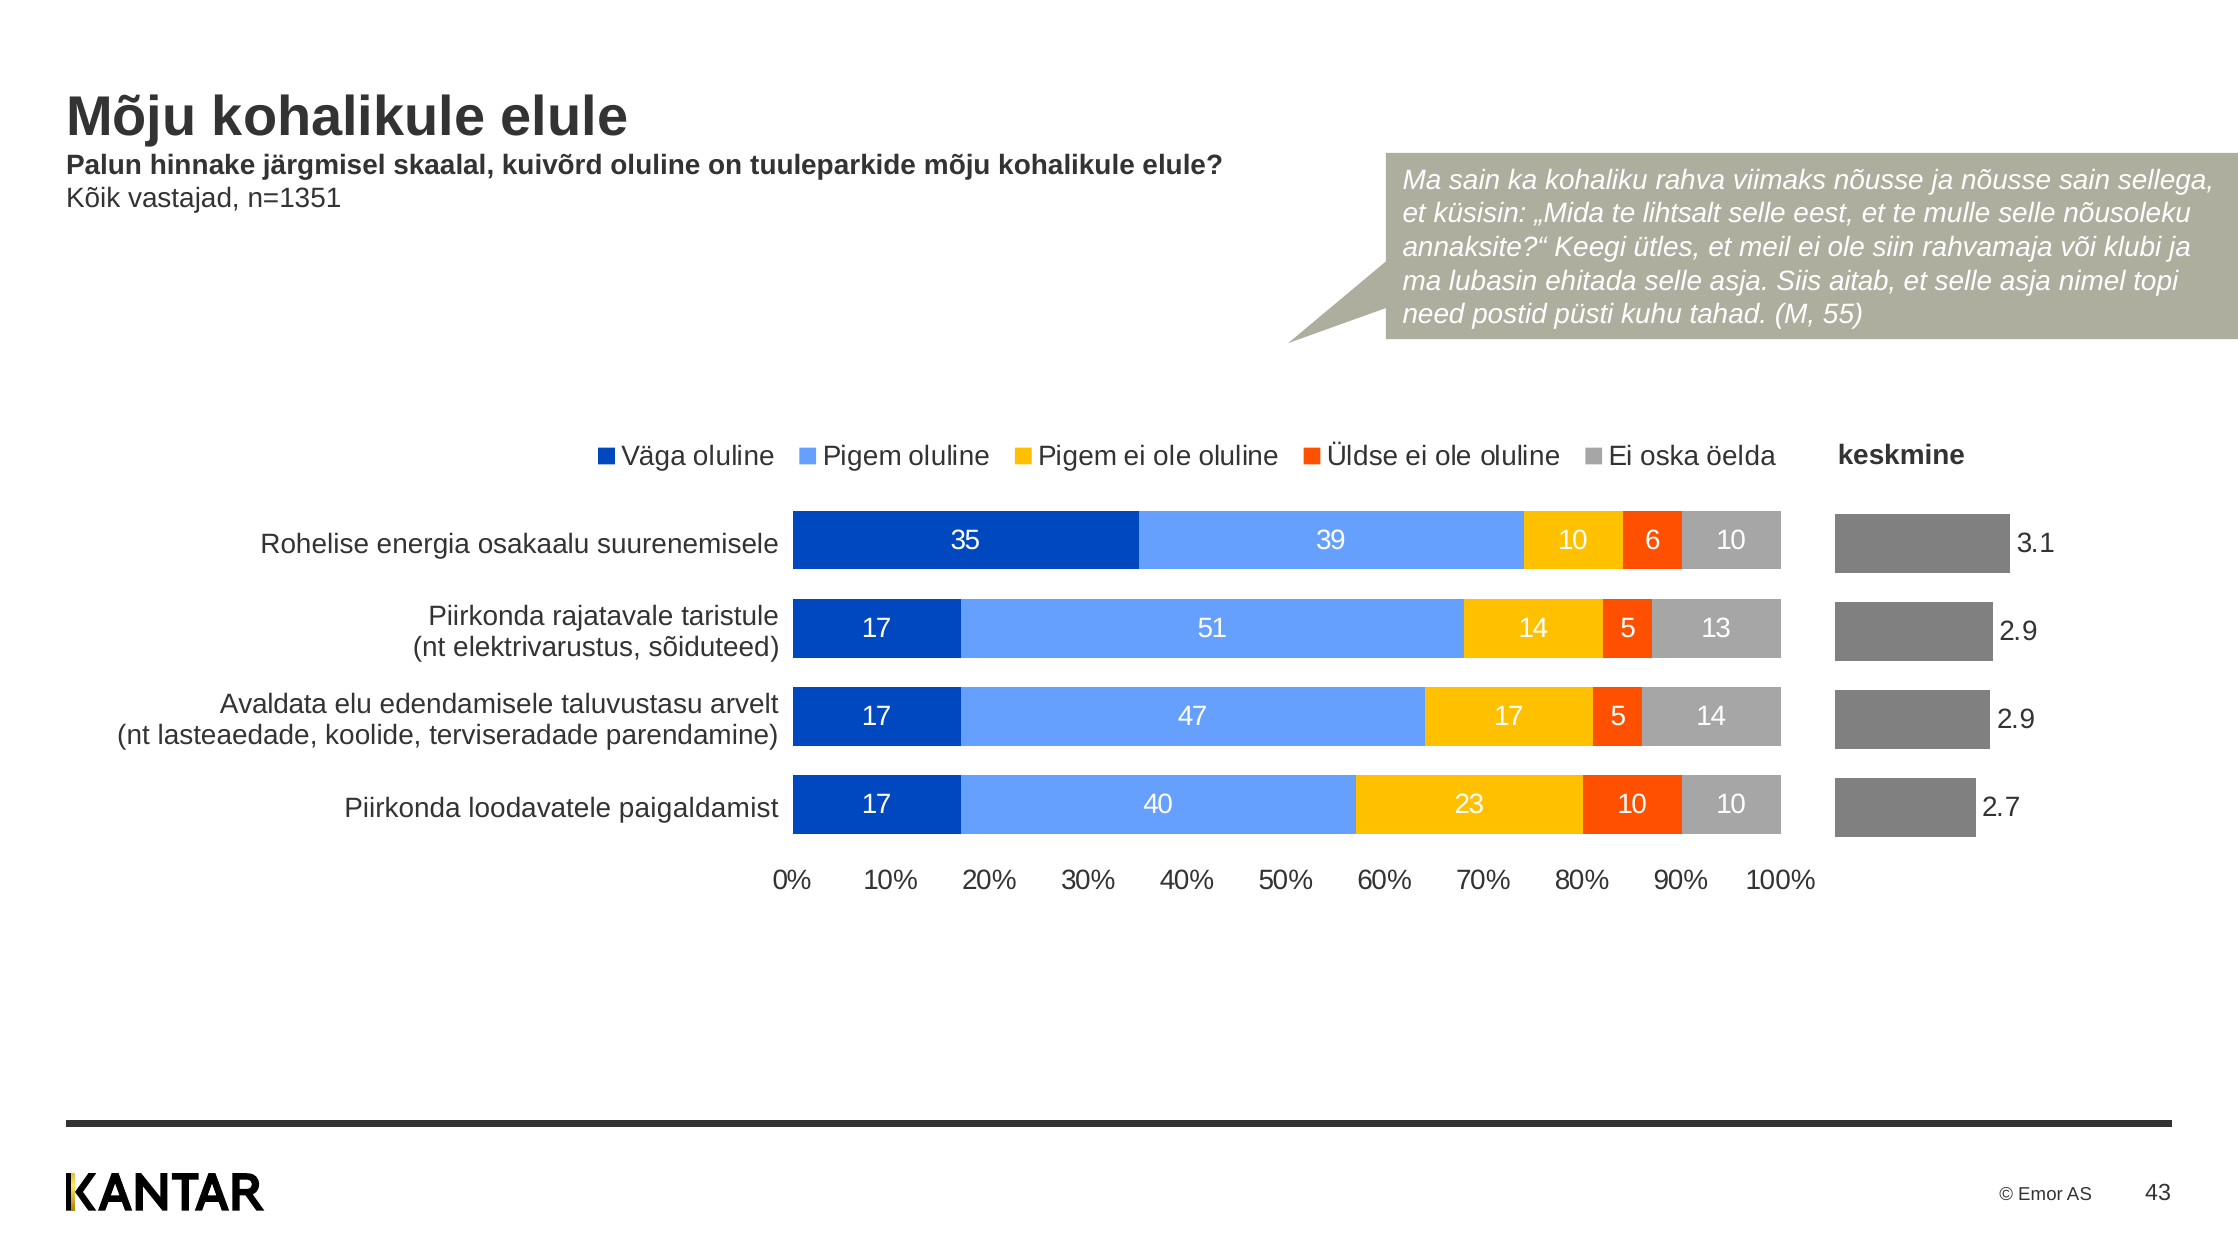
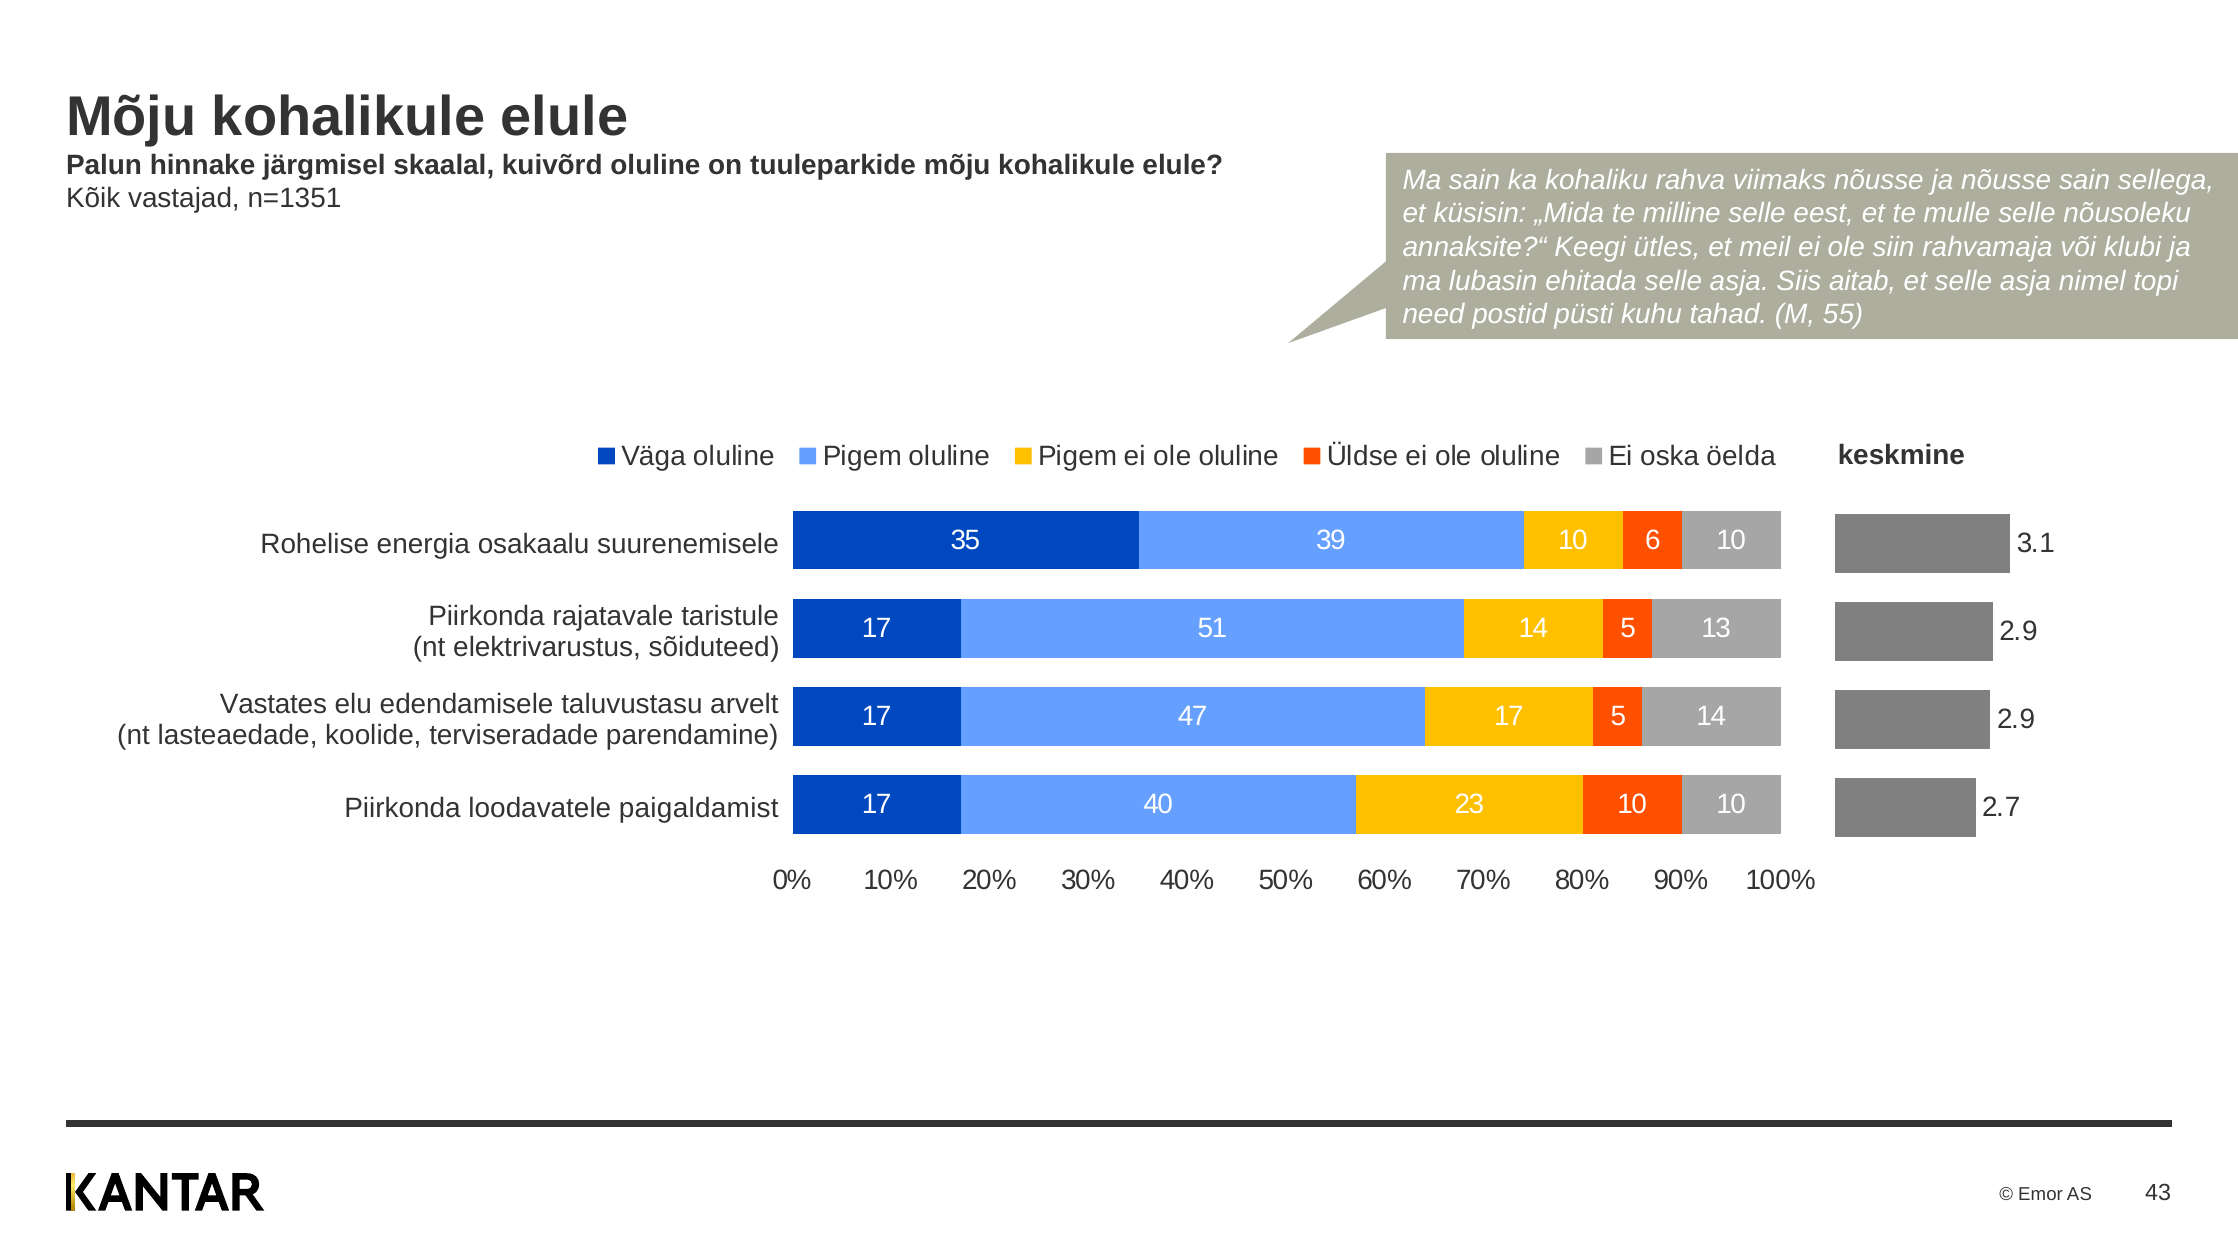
lihtsalt: lihtsalt -> milline (1682, 214)
Avaldata: Avaldata -> Vastates (273, 704)
